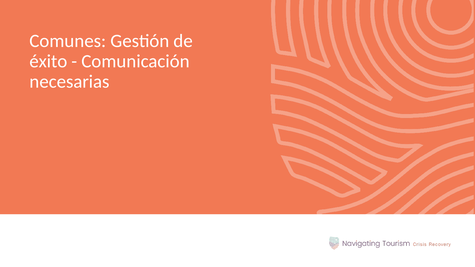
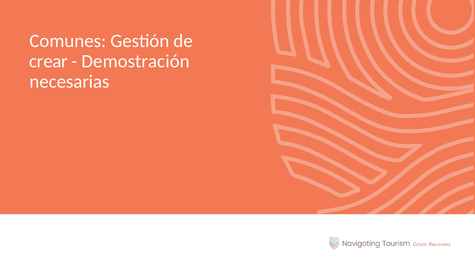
éxito: éxito -> crear (49, 61)
Comunicación: Comunicación -> Demostración (136, 61)
